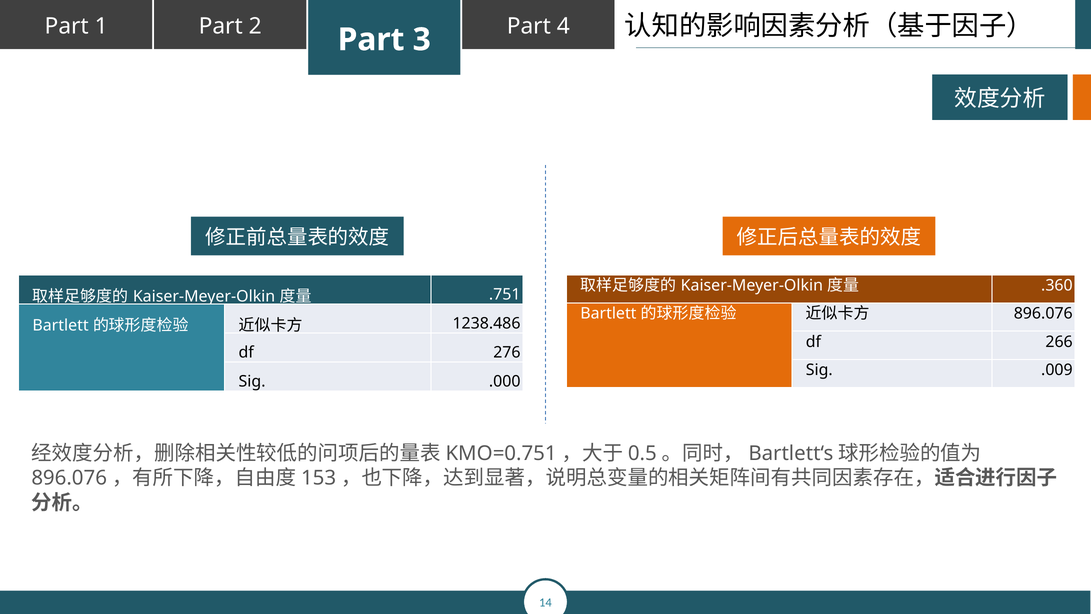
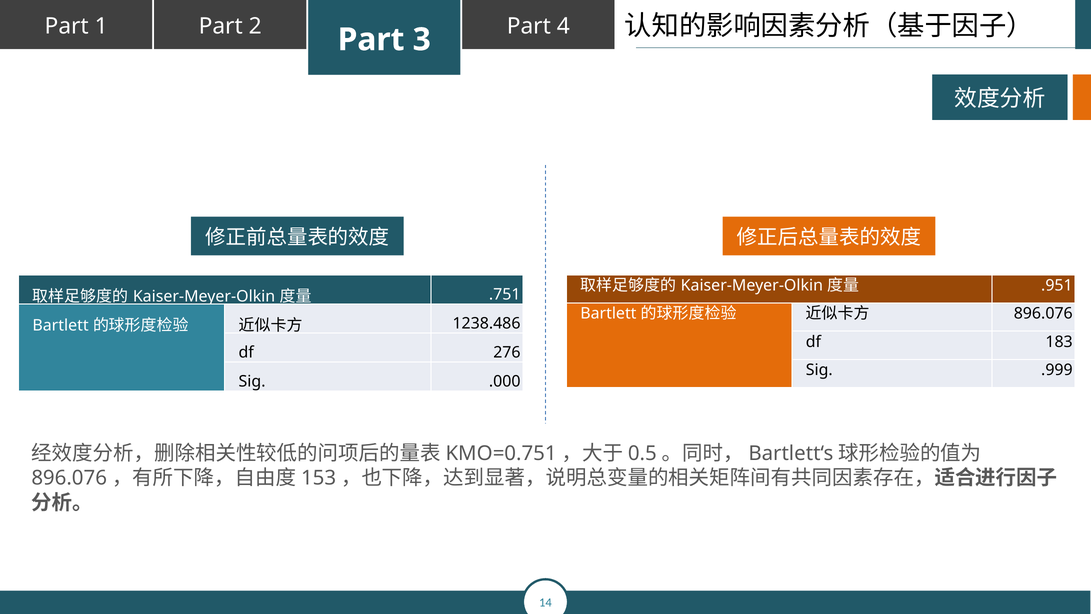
.360: .360 -> .951 (1057, 285)
266: 266 -> 183 (1059, 342)
.009: .009 -> .999 (1057, 370)
